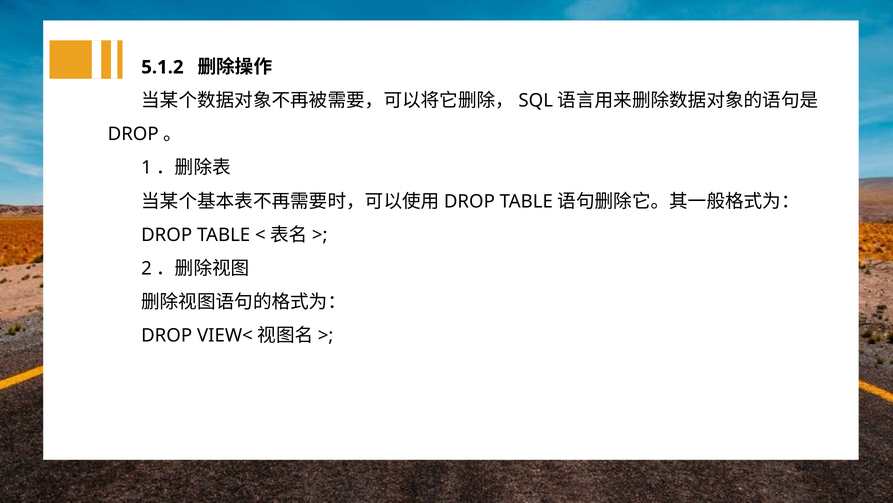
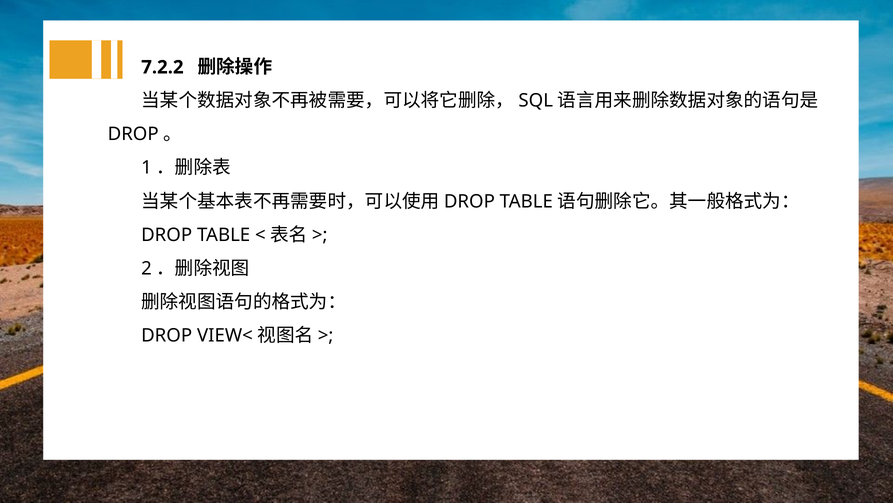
5.1.2: 5.1.2 -> 7.2.2 (162, 67)
